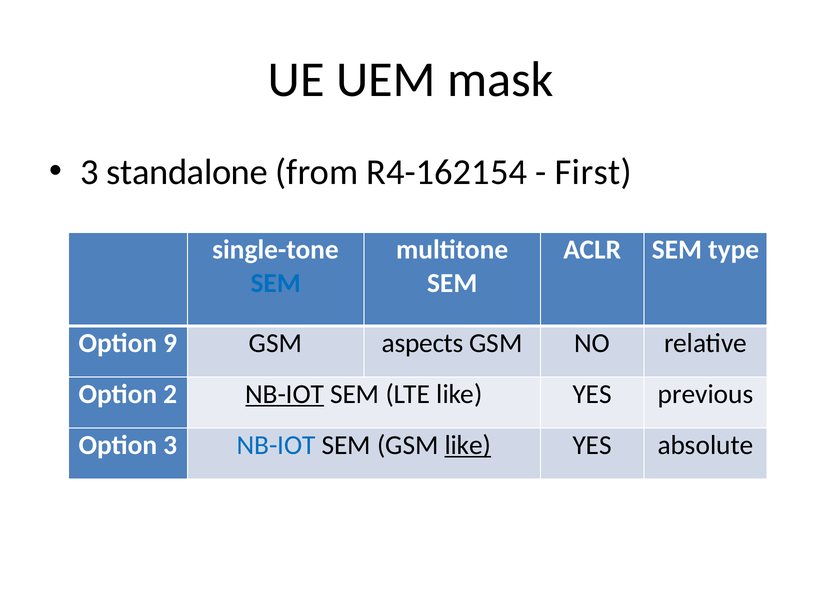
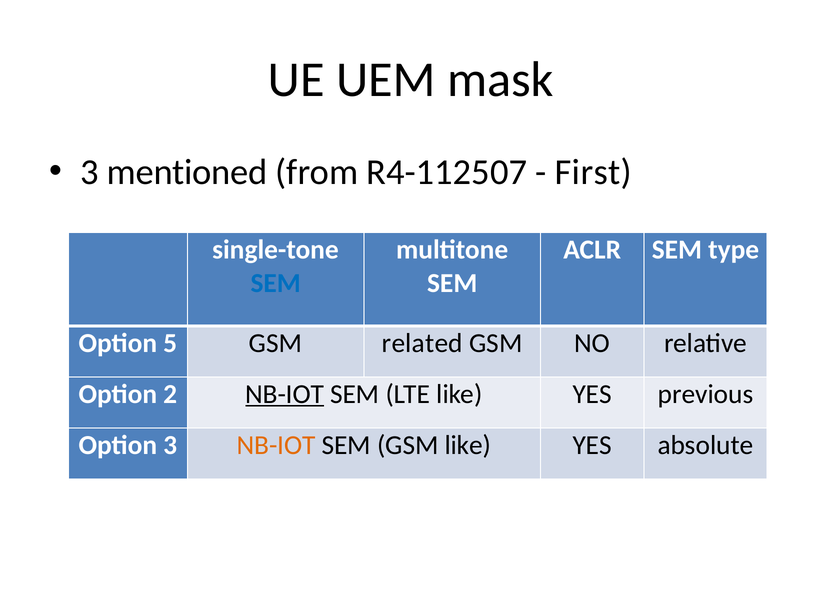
standalone: standalone -> mentioned (187, 172)
R4-162154: R4-162154 -> R4-112507 (447, 172)
9: 9 -> 5 (170, 343)
aspects: aspects -> related (422, 343)
NB-IOT colour: blue -> orange (276, 445)
like underline: present -> none (468, 445)
